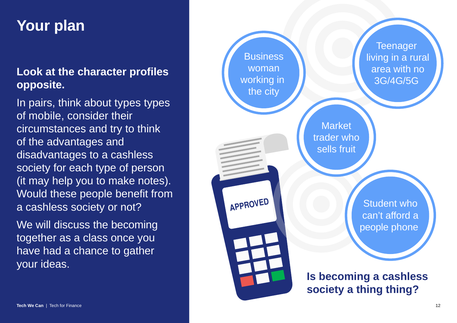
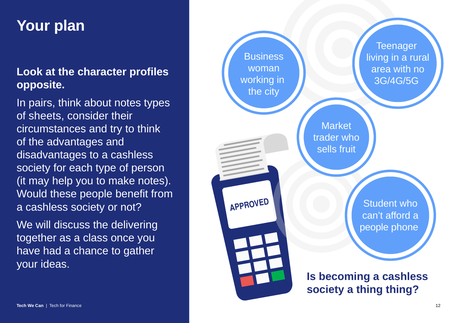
about types: types -> notes (128, 103)
mobile: mobile -> sheets (46, 116)
the becoming: becoming -> delivering (134, 225)
